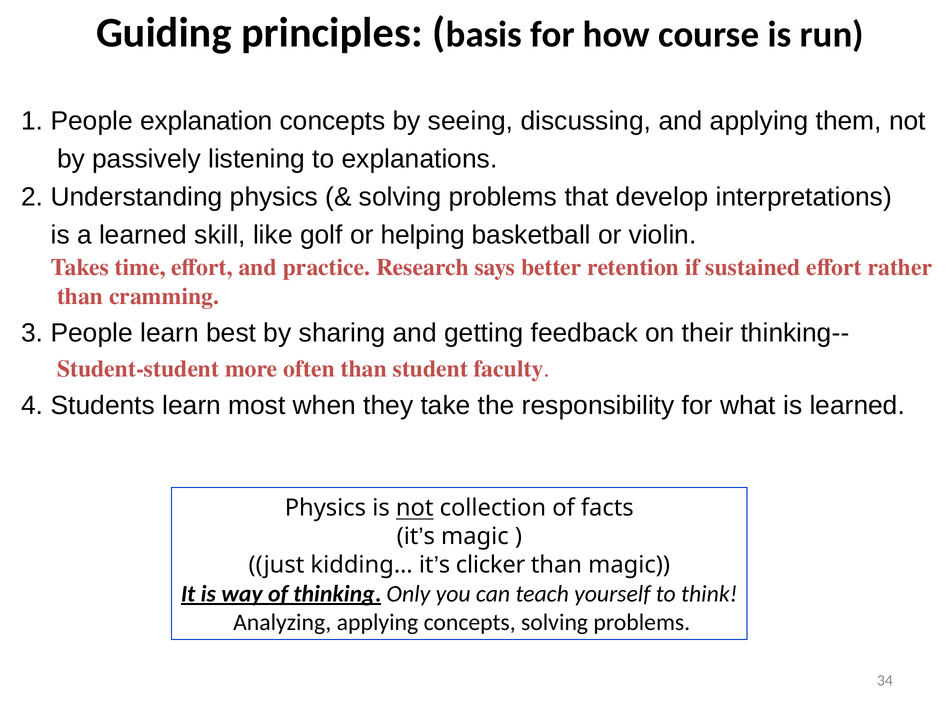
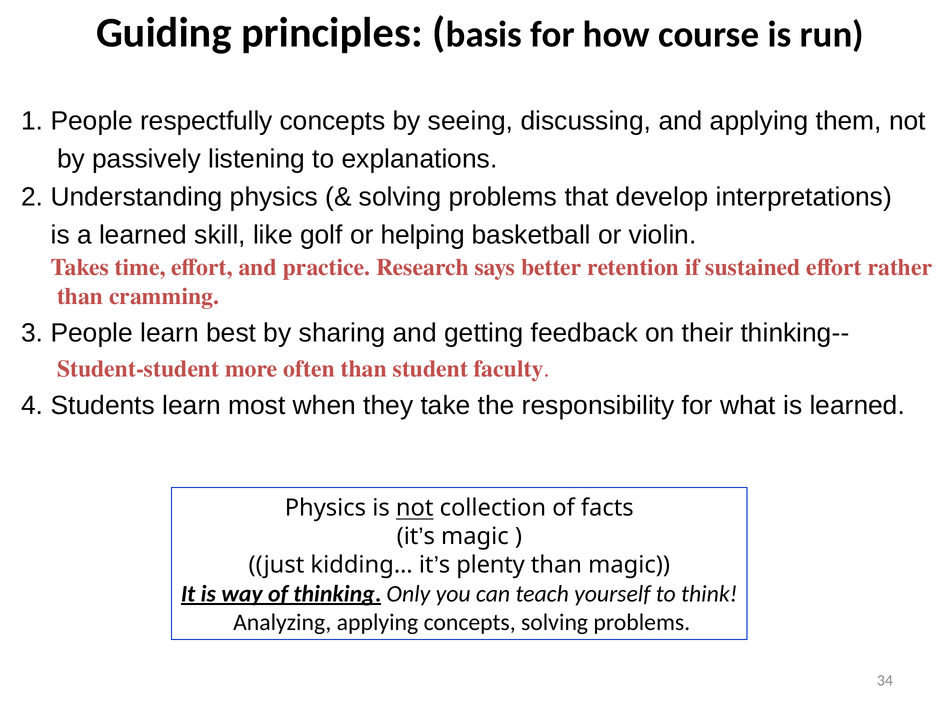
explanation: explanation -> respectfully (206, 121)
clicker: clicker -> plenty (491, 565)
